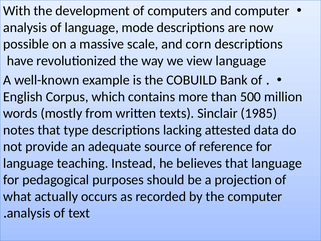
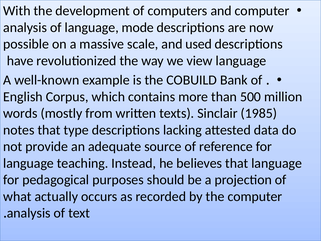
corn: corn -> used (199, 44)
